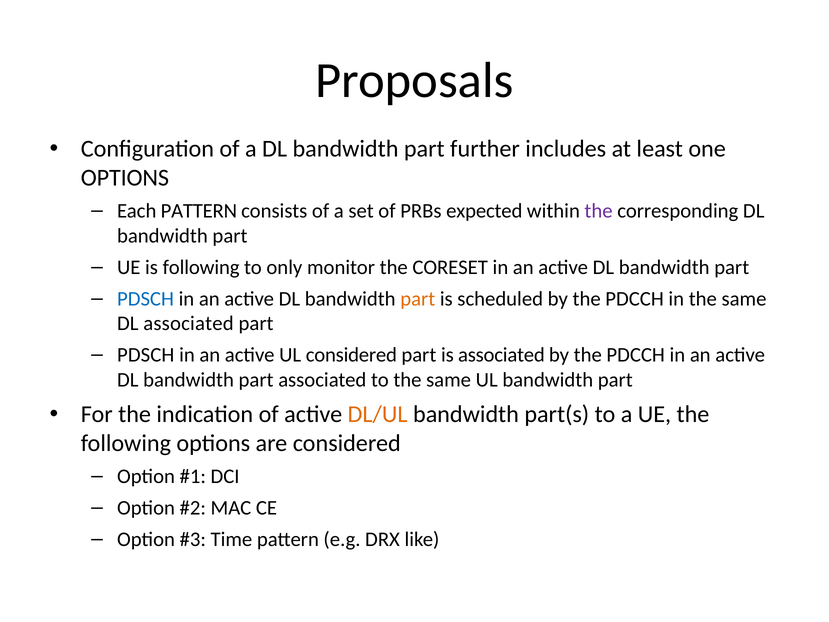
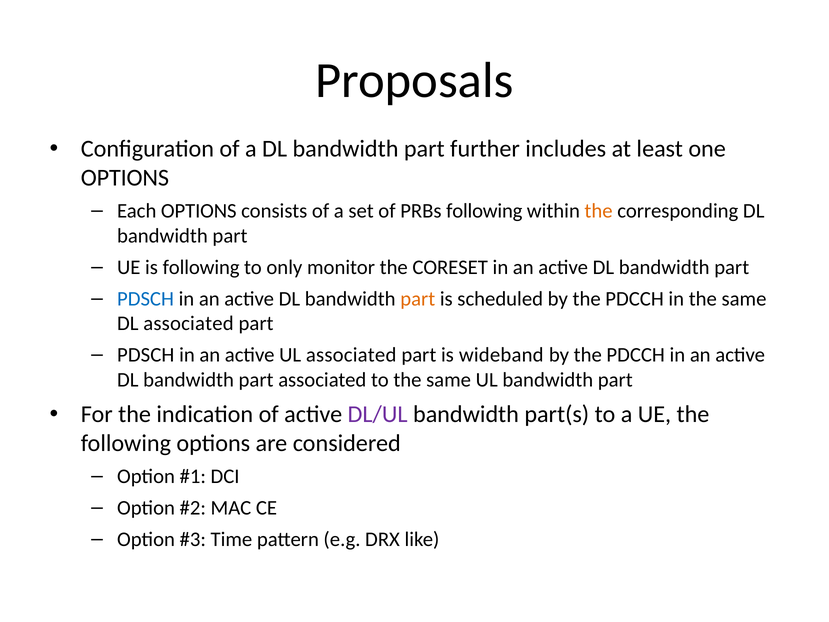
Each PATTERN: PATTERN -> OPTIONS (199, 211)
PRBs expected: expected -> following (484, 211)
the colour: purple -> orange (599, 211)
UL considered: considered -> associated (351, 355)
is associated: associated -> wideband (501, 355)
DL/UL colour: orange -> purple (378, 414)
